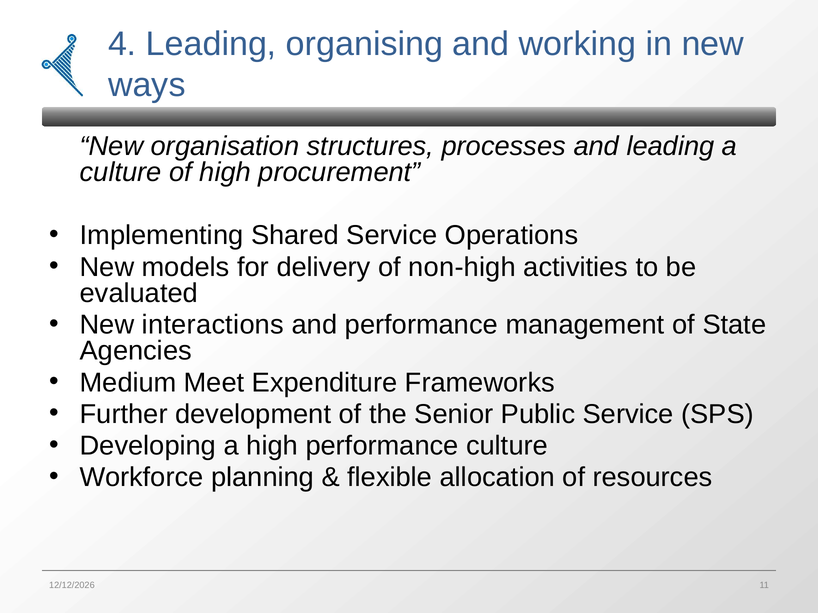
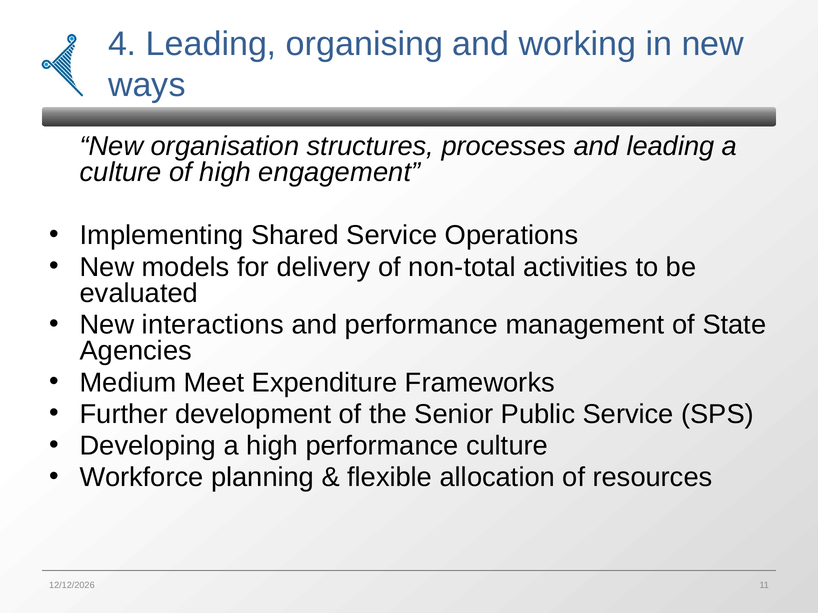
procurement: procurement -> engagement (339, 172)
non-high: non-high -> non-total (462, 267)
